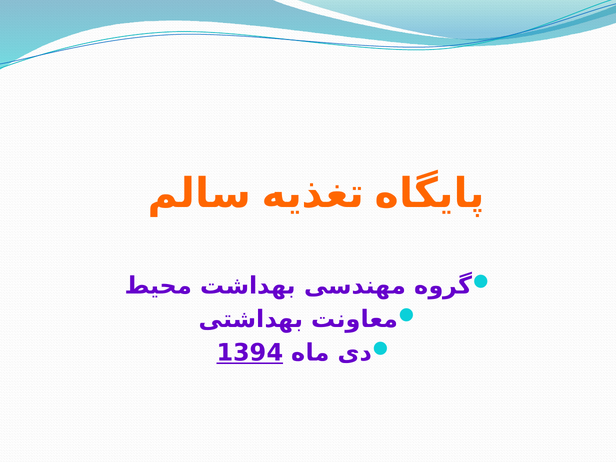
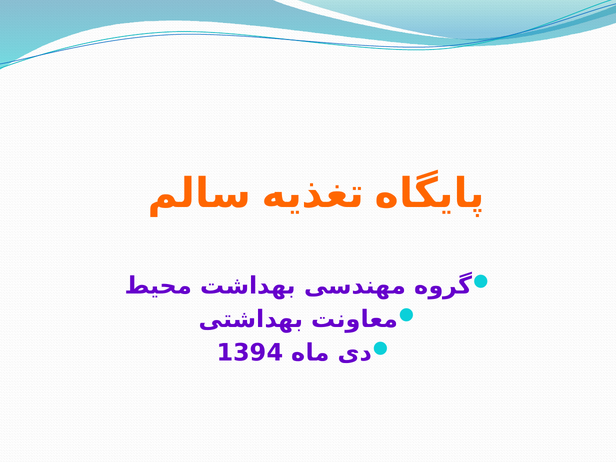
1394 underline: present -> none (250, 353)
